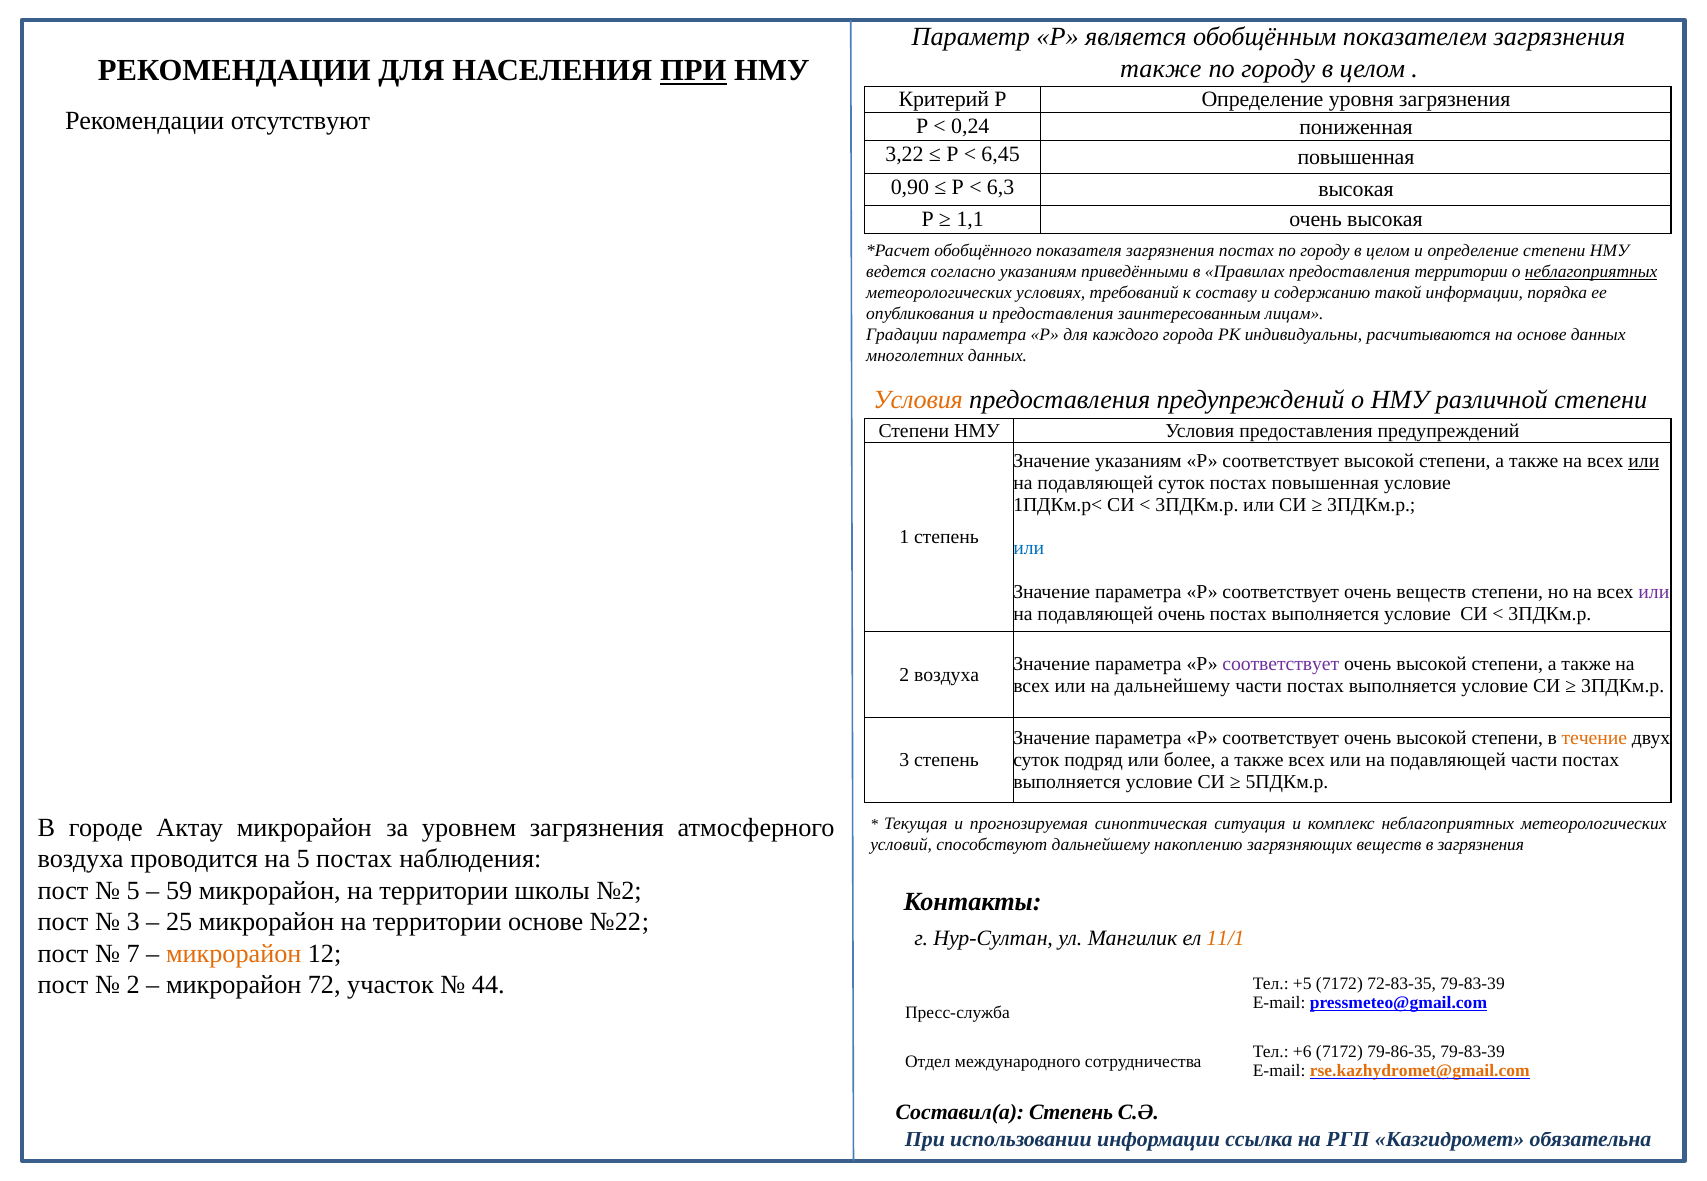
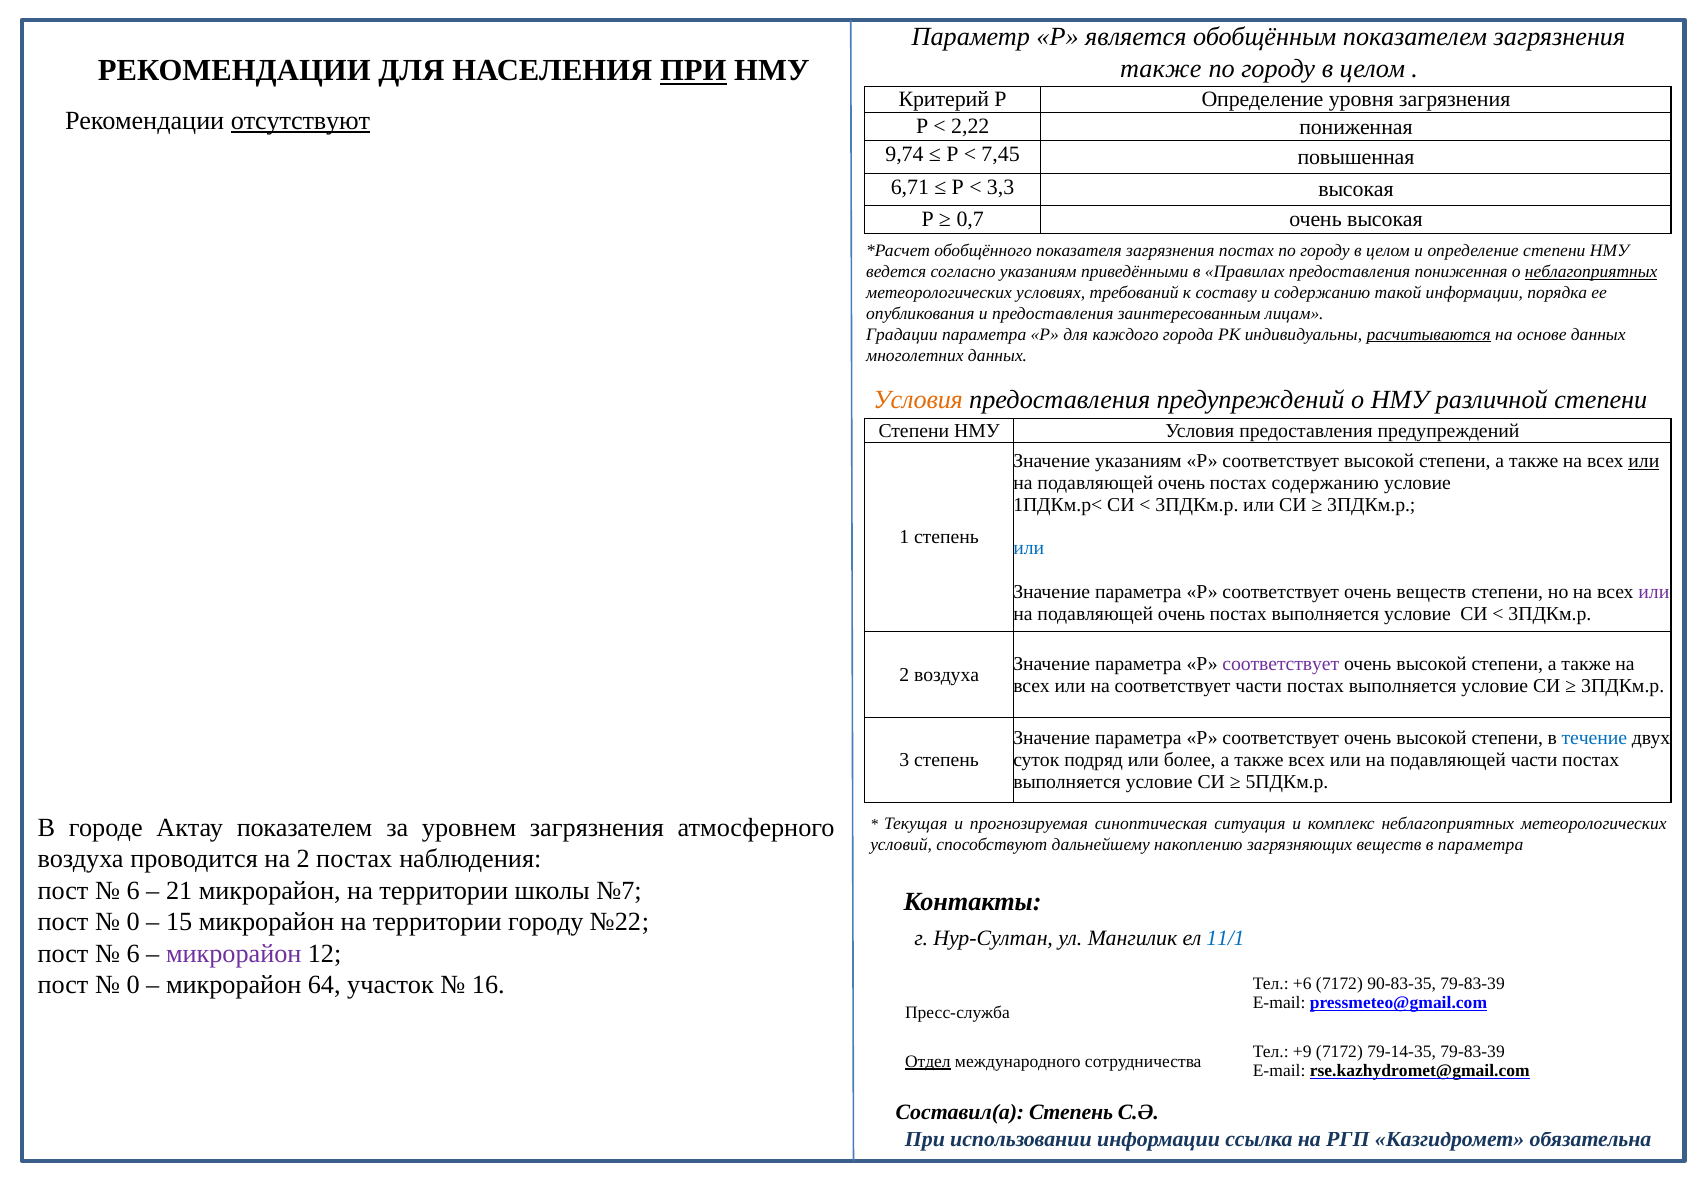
отсутствуют underline: none -> present (301, 121)
0,24: 0,24 -> 2,22 (970, 127)
3,22: 3,22 -> 9,74 (904, 155)
6,45: 6,45 -> 7,45 (1001, 155)
0,90: 0,90 -> 6,71 (910, 187)
6,3: 6,3 -> 3,3 (1001, 187)
1,1: 1,1 -> 0,7 (970, 219)
предоставления территории: территории -> пониженная (1461, 272)
расчитываются underline: none -> present (1429, 335)
суток: суток -> очень (1182, 483)
постах повышенная: повышенная -> содержанию (1325, 483)
на дальнейшему: дальнейшему -> соответствует (1173, 686)
течение colour: orange -> blue (1594, 739)
Актау микрорайон: микрорайон -> показателем (304, 828)
в загрязнения: загрязнения -> параметра (1481, 845)
на 5: 5 -> 2 (303, 860)
5: 5 -> 6 (133, 891)
59: 59 -> 21 (179, 891)
№2: №2 -> №7 (619, 891)
3: 3 -> 0 (133, 923)
25: 25 -> 15 (179, 923)
территории основе: основе -> городу (546, 923)
11/1 colour: orange -> blue (1226, 939)
7: 7 -> 6 (133, 954)
микрорайон colour: orange -> purple (234, 954)
2: 2 -> 0 (133, 986)
72: 72 -> 64 (324, 986)
44: 44 -> 16 (488, 986)
+5: +5 -> +6 (1302, 984)
72-83-35: 72-83-35 -> 90-83-35 (1402, 984)
+6: +6 -> +9 (1302, 1052)
79-86-35: 79-86-35 -> 79-14-35 (1402, 1052)
Отдел underline: none -> present (928, 1062)
rse.kazhydromet@gmail.com colour: orange -> black (1420, 1072)
